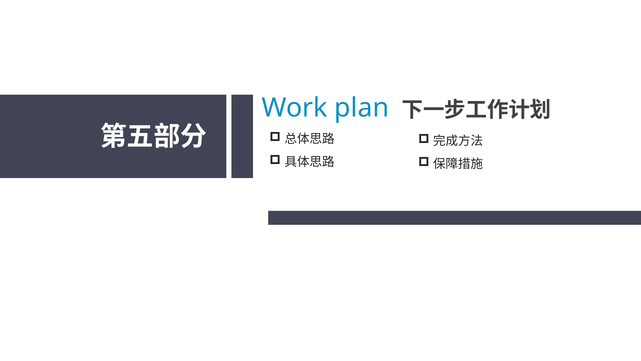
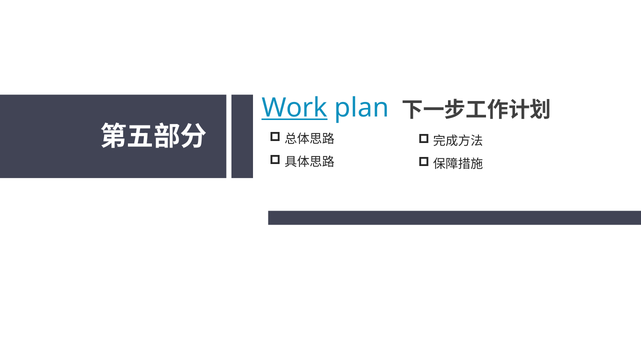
Work underline: none -> present (295, 108)
